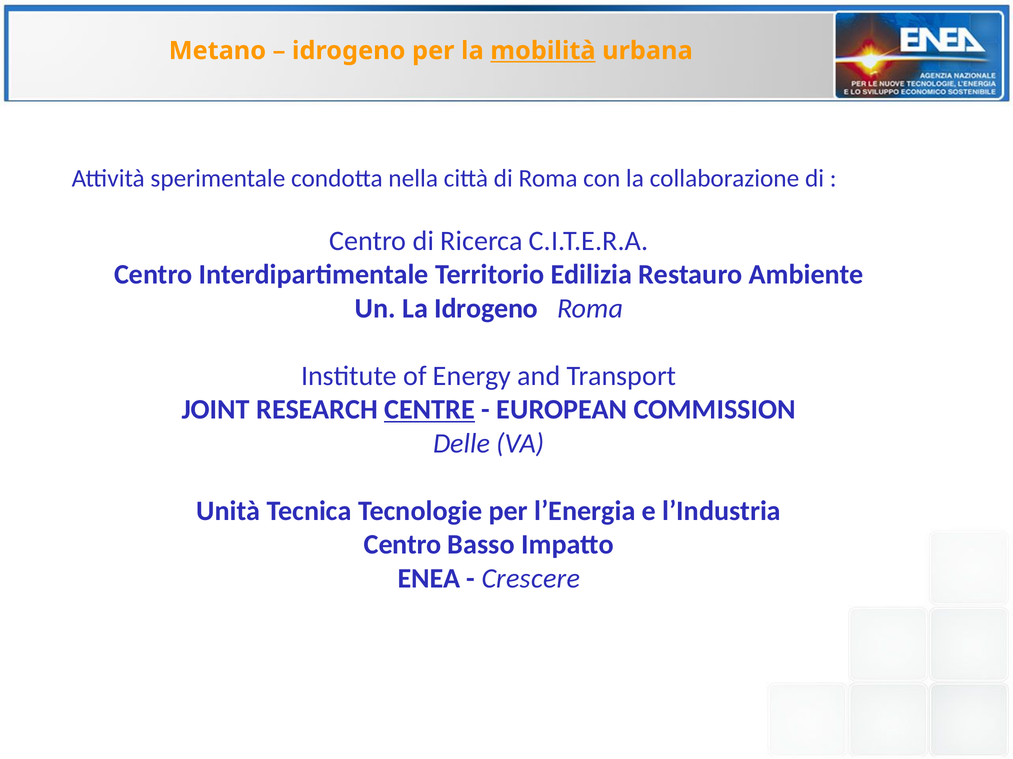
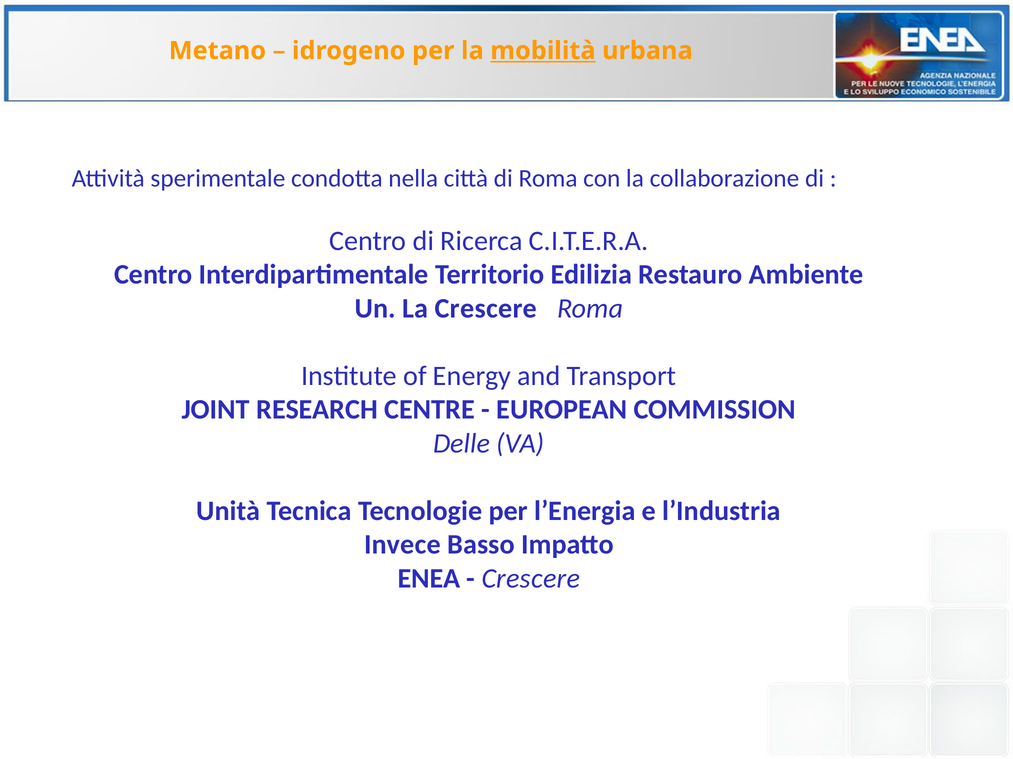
La Idrogeno: Idrogeno -> Crescere (486, 309)
CENTRE underline: present -> none (430, 410)
Centro: Centro -> Invece (402, 545)
